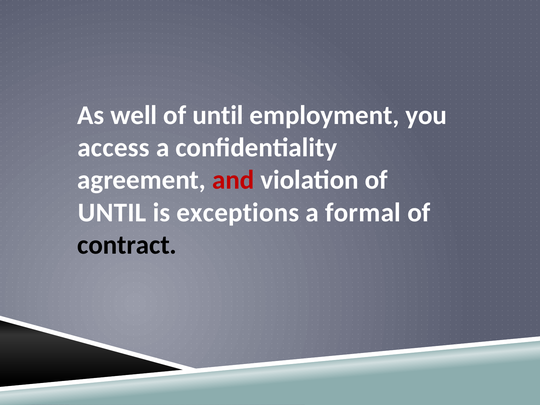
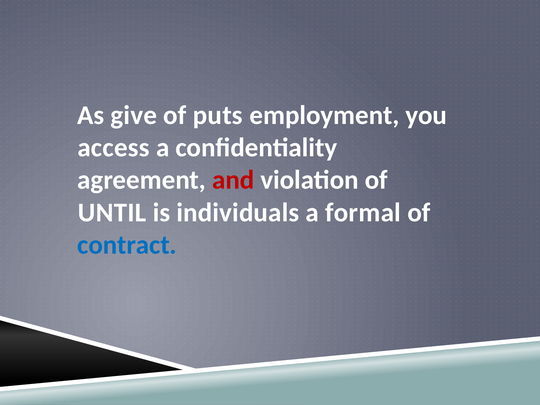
well: well -> give (134, 115)
until: until -> puts (218, 115)
exceptions: exceptions -> individuals (238, 212)
contract colour: black -> blue (127, 245)
